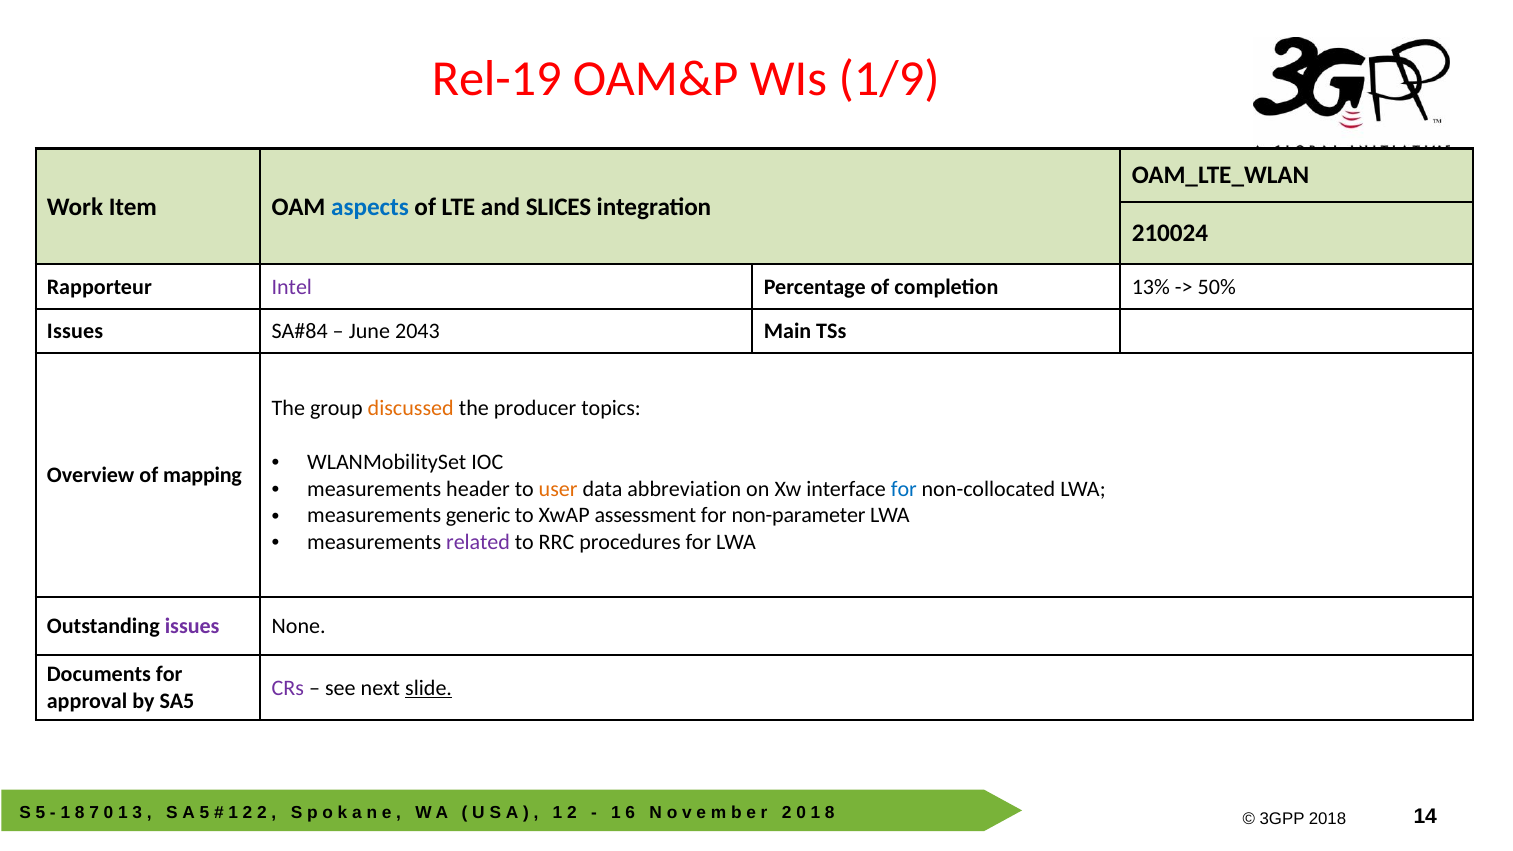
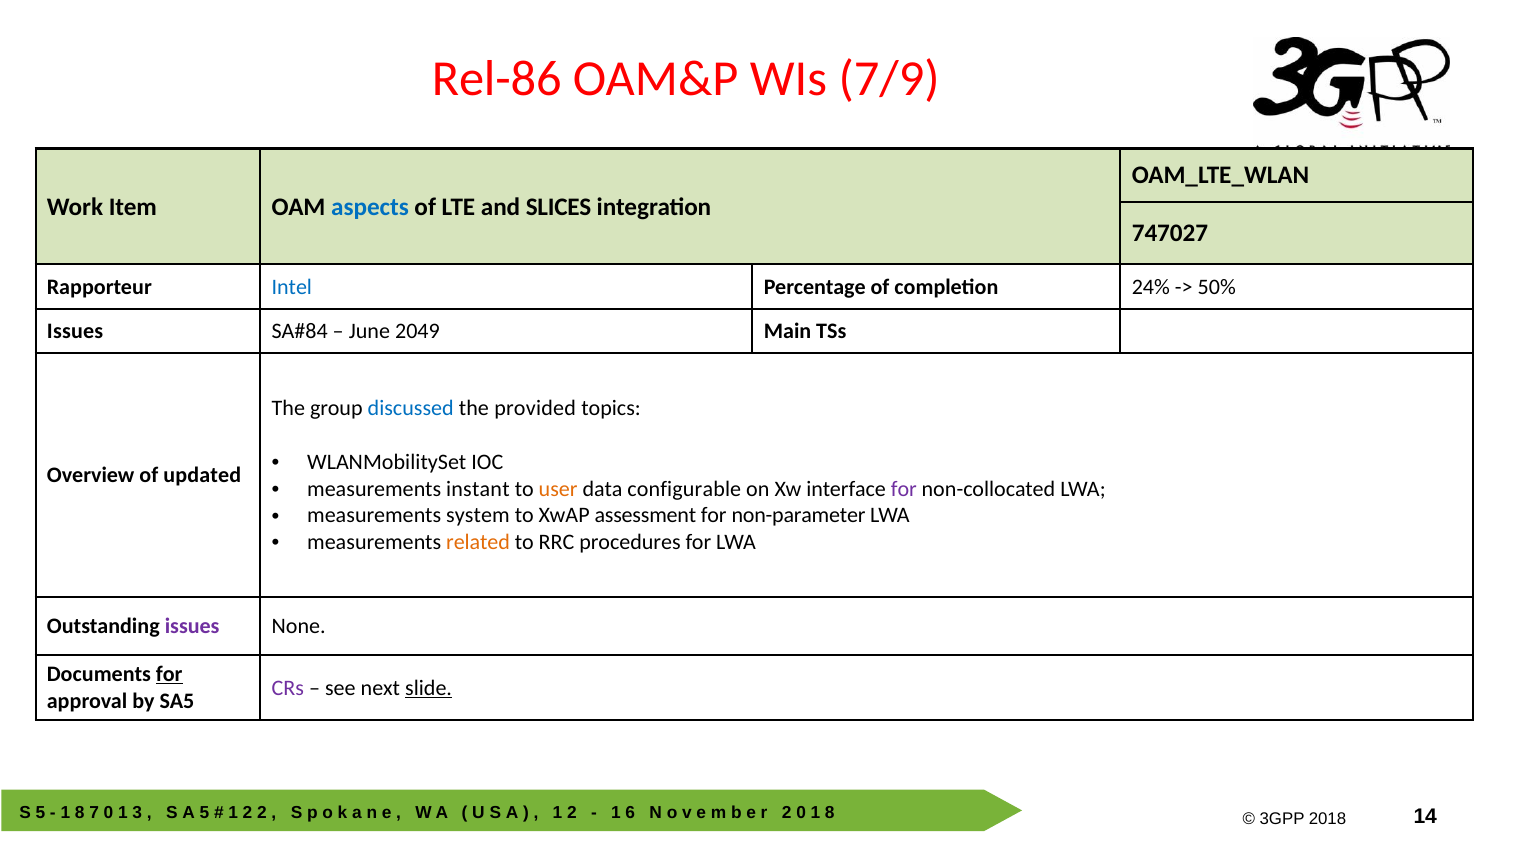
Rel-19: Rel-19 -> Rel-86 (497, 78)
1/9: 1/9 -> 7/9 (889, 78)
210024: 210024 -> 747027 (1170, 233)
Intel colour: purple -> blue (292, 287)
13%: 13% -> 24% (1151, 287)
2043: 2043 -> 2049 (417, 331)
discussed colour: orange -> blue (411, 408)
producer: producer -> provided (535, 408)
mapping: mapping -> updated (202, 475)
header: header -> instant (478, 489)
abbreviation: abbreviation -> configurable (684, 489)
for colour: blue -> purple (904, 489)
generic: generic -> system (478, 516)
related colour: purple -> orange (478, 543)
for underline: none -> present (169, 674)
